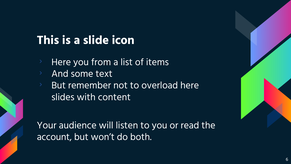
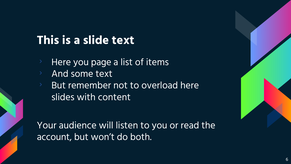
slide icon: icon -> text (123, 40)
from: from -> page (101, 62)
